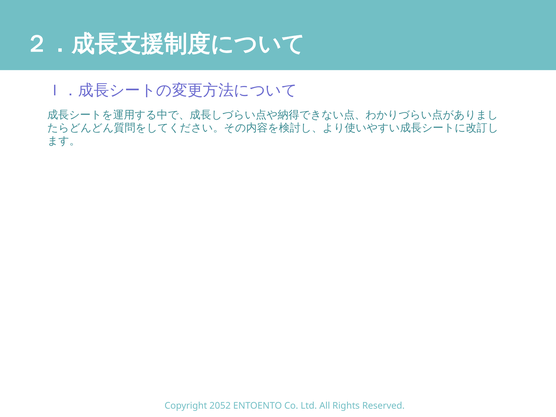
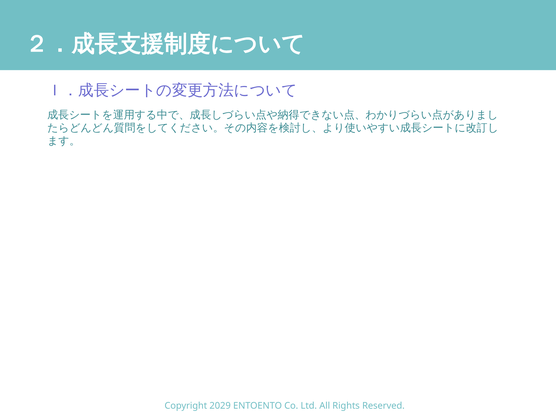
2052: 2052 -> 2029 (220, 406)
